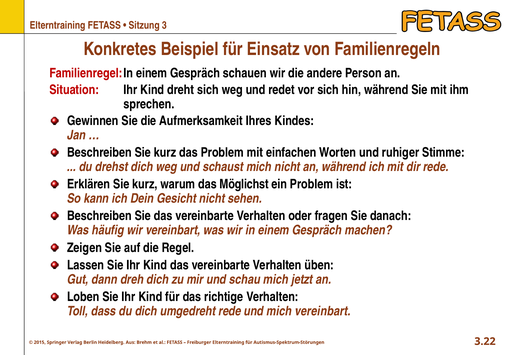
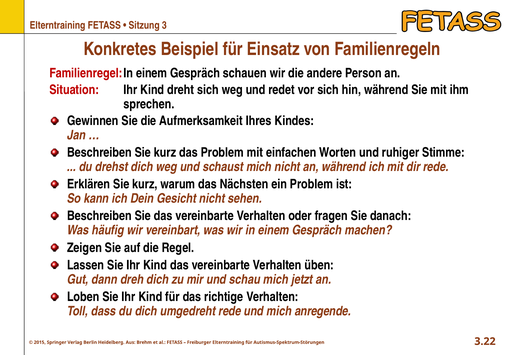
Möglichst: Möglichst -> Nächsten (244, 184)
mich vereinbart: vereinbart -> anregende (323, 311)
